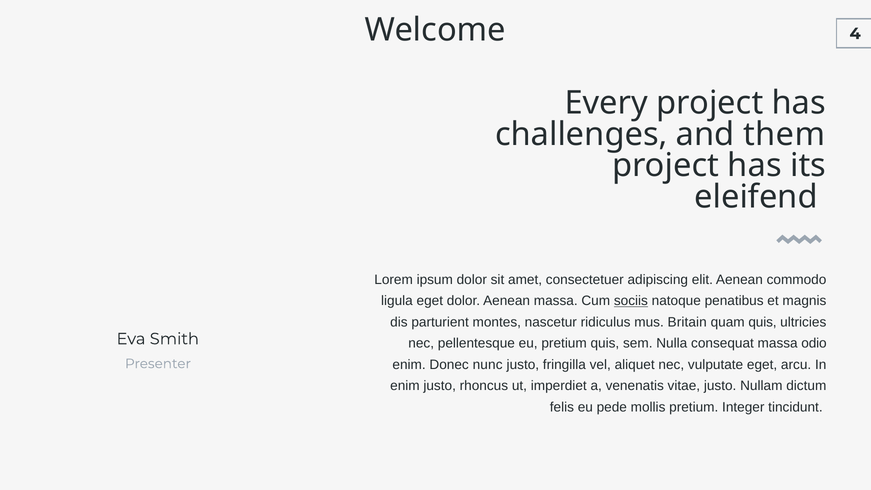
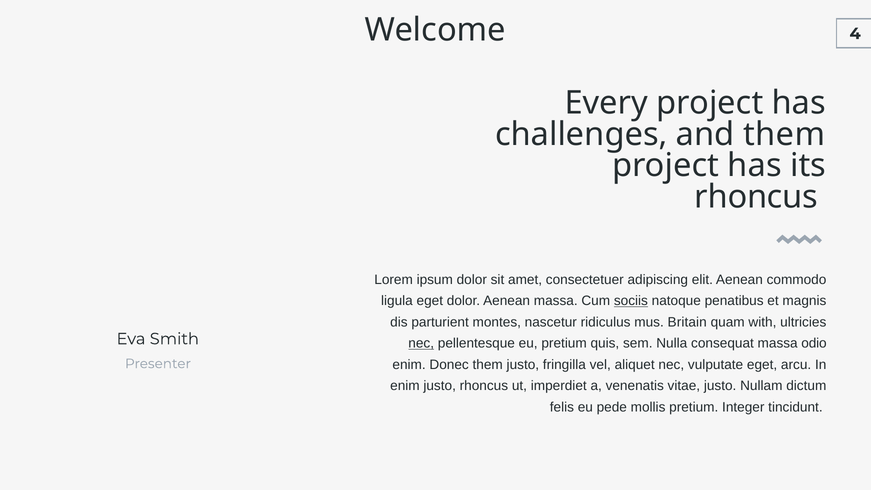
eleifend: eleifend -> rhoncus (756, 197)
quam quis: quis -> with (762, 322)
nec underline: none -> present (421, 343)
Donec nunc: nunc -> them (488, 365)
